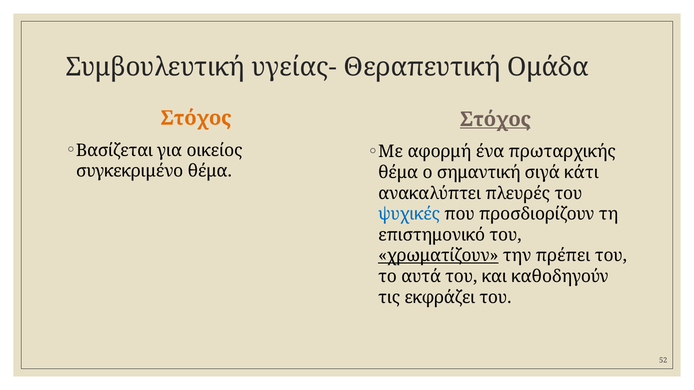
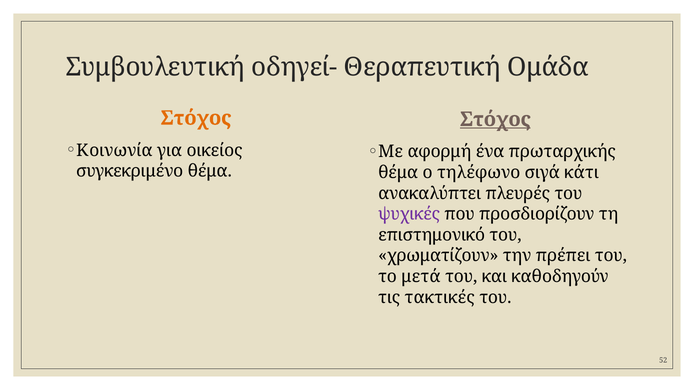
υγείας-: υγείας- -> οδηγεί- (294, 67)
Βασίζεται: Βασίζεται -> Κοινωνία (114, 151)
σημαντική: σημαντική -> τηλέφωνο (479, 173)
ψυχικές colour: blue -> purple (409, 214)
χρωματίζουν underline: present -> none (438, 256)
αυτά: αυτά -> μετά (421, 277)
εκφράζει: εκφράζει -> τακτικές (440, 298)
